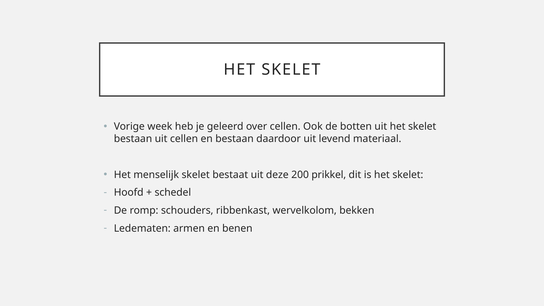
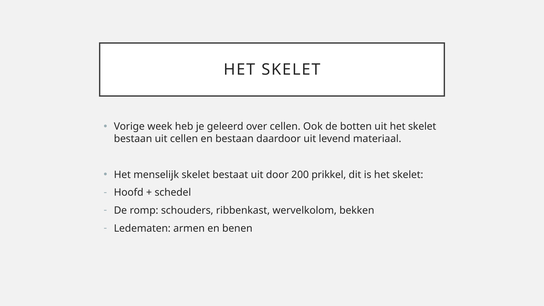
deze: deze -> door (277, 175)
